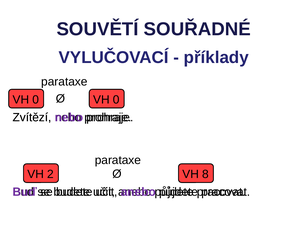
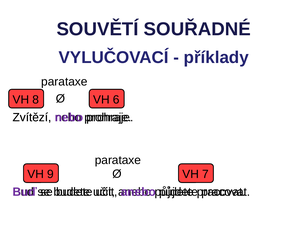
0: 0 -> 8 (36, 99)
0: 0 -> 6 (116, 99)
2: 2 -> 9 (51, 174)
8: 8 -> 7 (206, 174)
